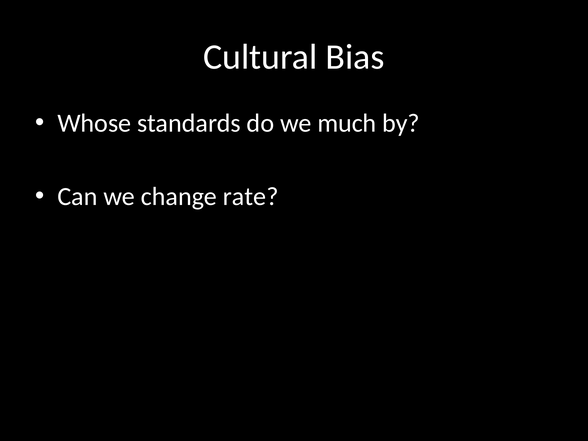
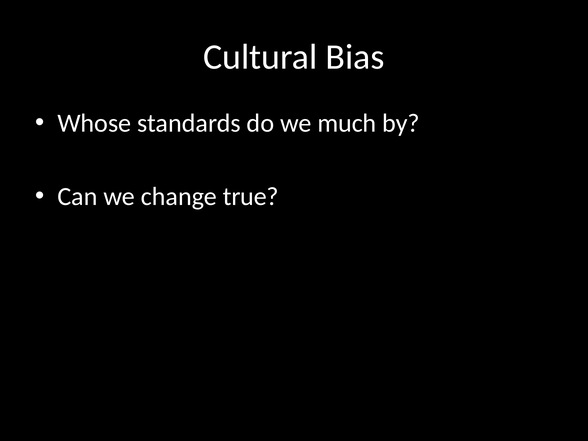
rate: rate -> true (251, 197)
